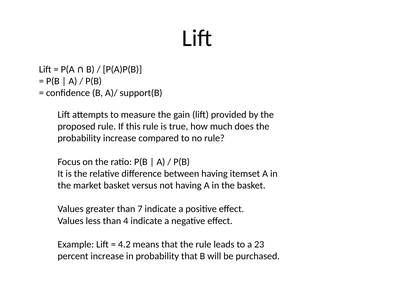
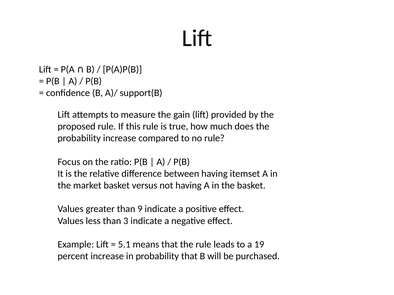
7: 7 -> 9 (140, 209)
4: 4 -> 3 (126, 221)
4.2: 4.2 -> 5.1 (124, 245)
23: 23 -> 19 (259, 245)
